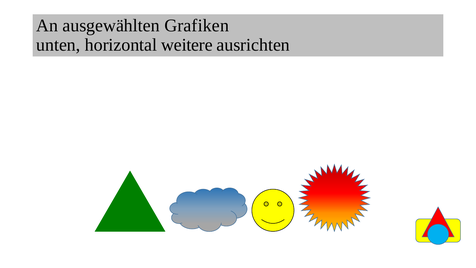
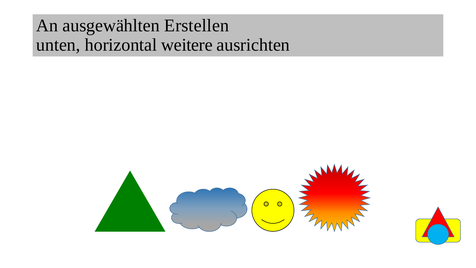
Grafiken: Grafiken -> Erstellen (197, 26)
